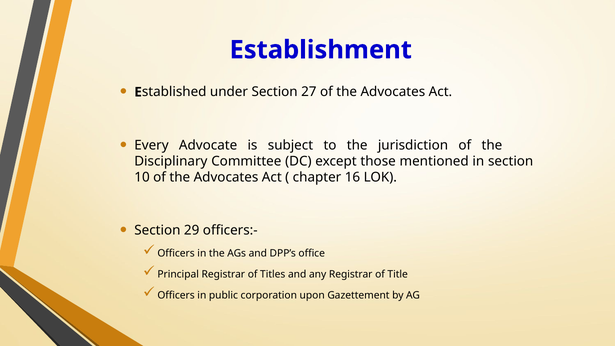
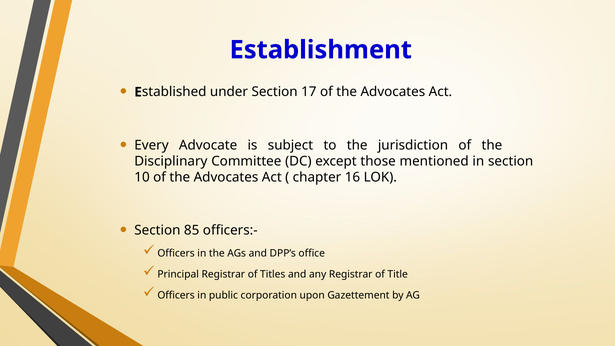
27: 27 -> 17 (309, 92)
29: 29 -> 85 (192, 230)
